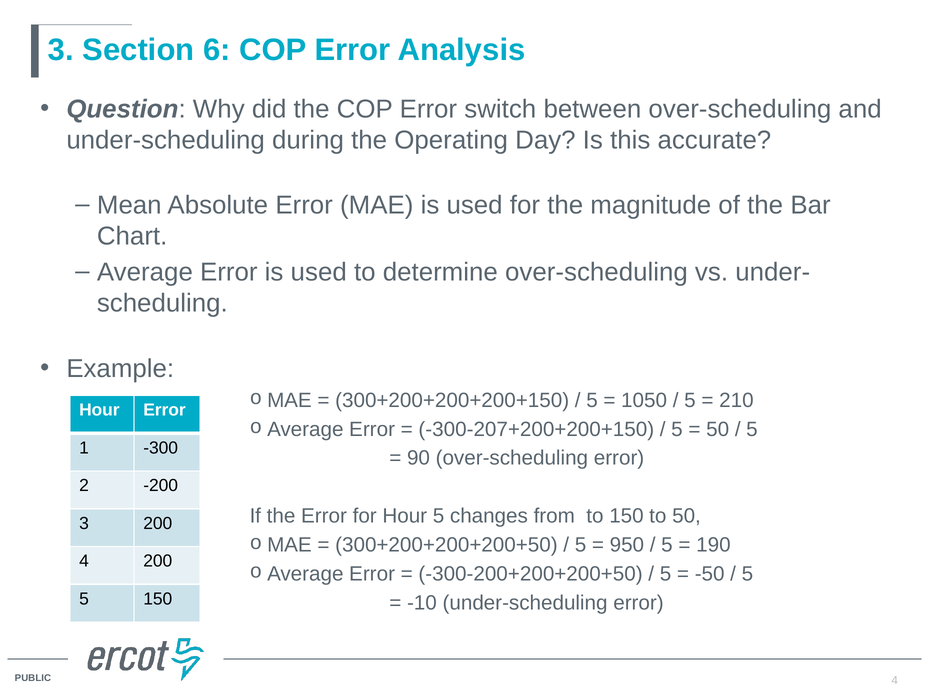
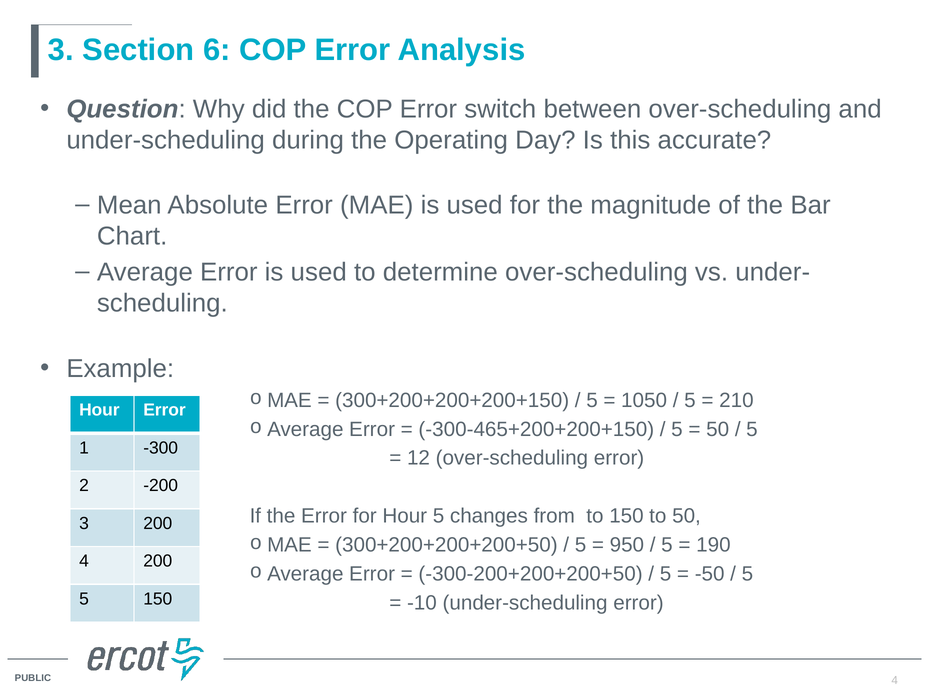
-300-207+200+200+150: -300-207+200+200+150 -> -300-465+200+200+150 (536, 429)
90: 90 -> 12 (418, 458)
